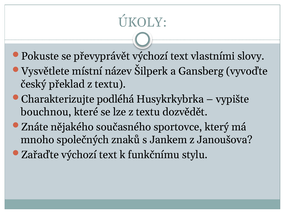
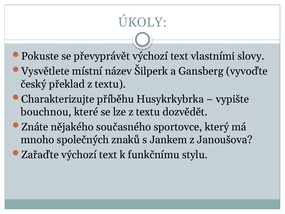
podléhá: podléhá -> příběhu (115, 99)
